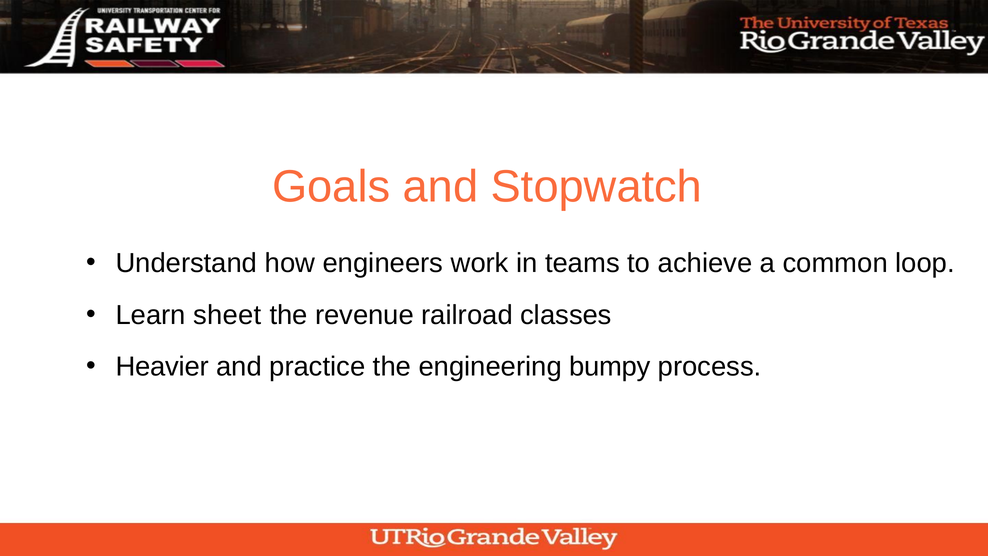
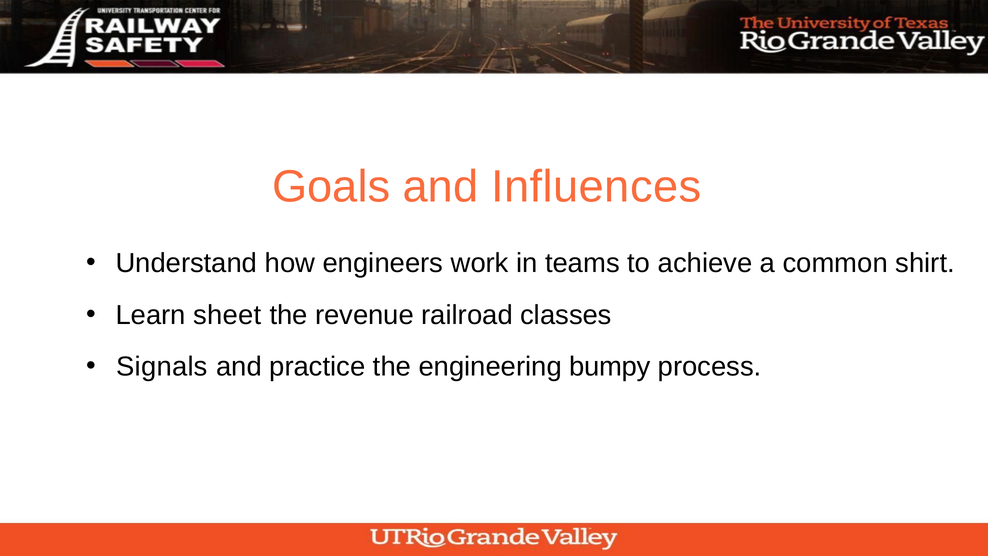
Stopwatch: Stopwatch -> Influences (596, 186)
loop: loop -> shirt (925, 263)
Heavier: Heavier -> Signals (162, 367)
